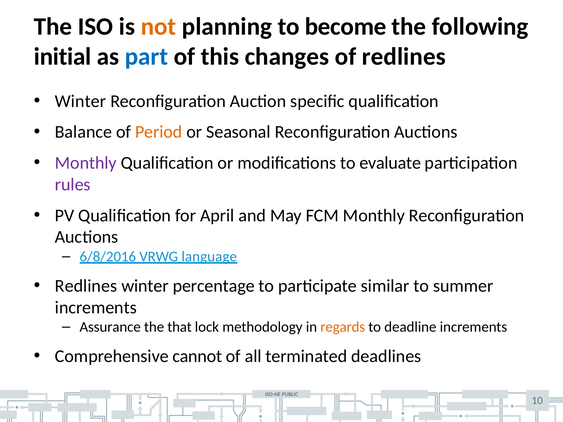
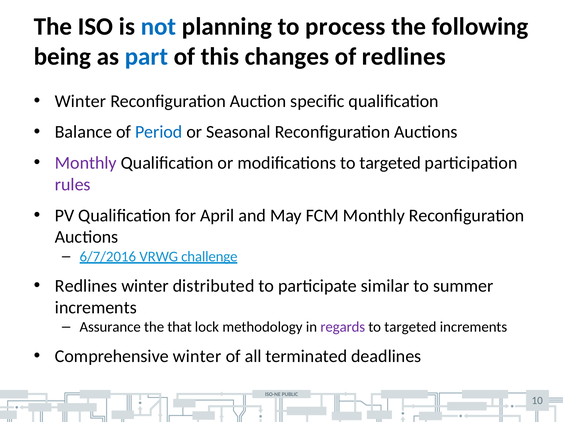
not colour: orange -> blue (158, 27)
become: become -> process (345, 27)
initial: initial -> being (62, 57)
Period colour: orange -> blue (159, 132)
modifications to evaluate: evaluate -> targeted (390, 163)
6/8/2016: 6/8/2016 -> 6/7/2016 (108, 257)
language: language -> challenge (209, 257)
percentage: percentage -> distributed (214, 286)
regards colour: orange -> purple (343, 327)
deadline: deadline -> targeted (410, 327)
Comprehensive cannot: cannot -> winter (197, 356)
